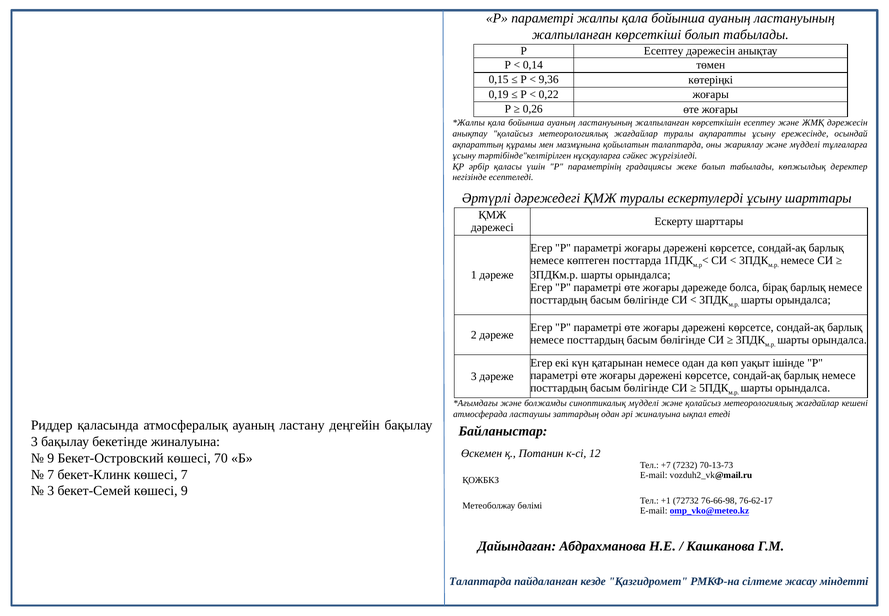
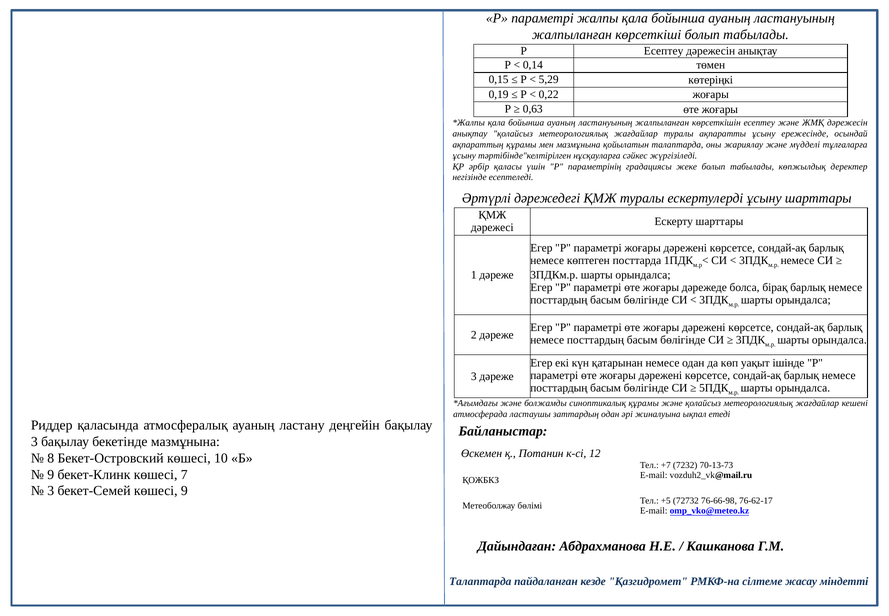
9,36: 9,36 -> 5,29 (549, 80)
0,26: 0,26 -> 0,63 (533, 109)
синоптикалық мүдделі: мүдделі -> құрамы (644, 403)
бекетінде жиналуына: жиналуына -> мазмұнына (185, 441)
9: 9 -> 8 (51, 458)
70: 70 -> 10 (221, 458)
7: 7 -> 9 (51, 474)
+1: +1 -> +5 (666, 500)
